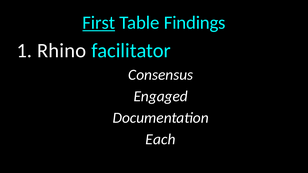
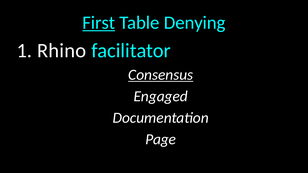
Findings: Findings -> Denying (195, 23)
Consensus underline: none -> present (161, 75)
Each: Each -> Page (161, 140)
